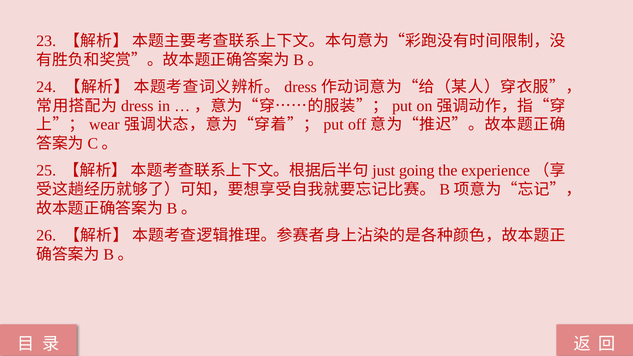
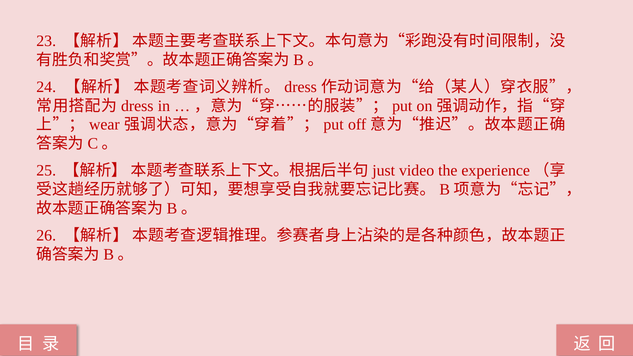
going: going -> video (417, 171)
